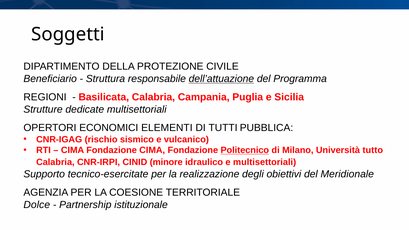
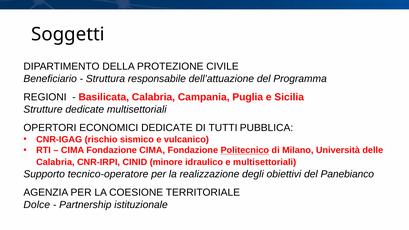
dell’attuazione underline: present -> none (221, 79)
ECONOMICI ELEMENTI: ELEMENTI -> DEDICATE (167, 128)
tutto: tutto -> delle (373, 150)
tecnico-esercitate: tecnico-esercitate -> tecnico-operatore (108, 174)
Meridionale: Meridionale -> Panebianco (347, 174)
